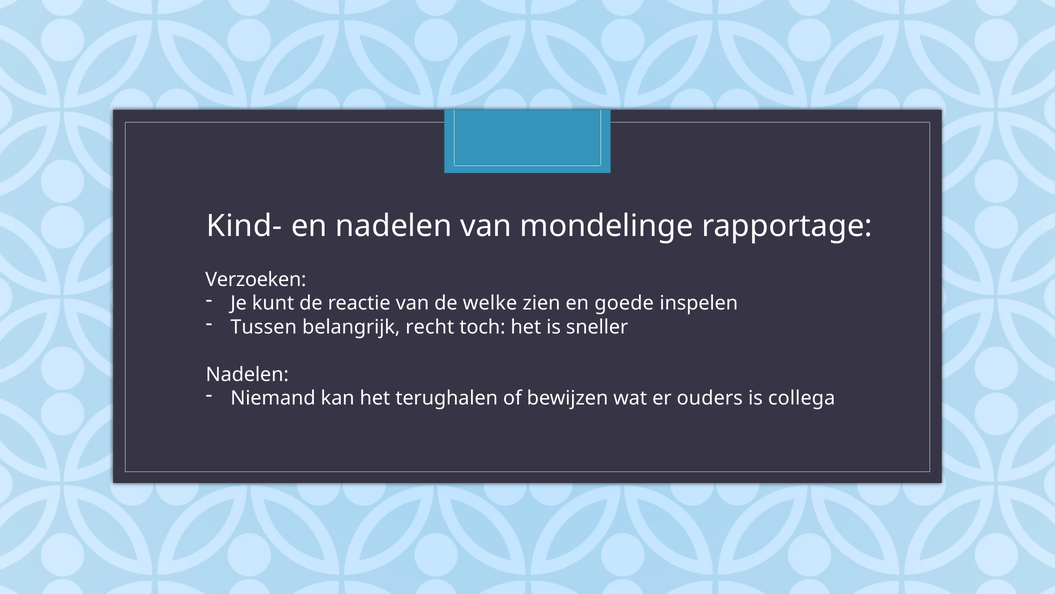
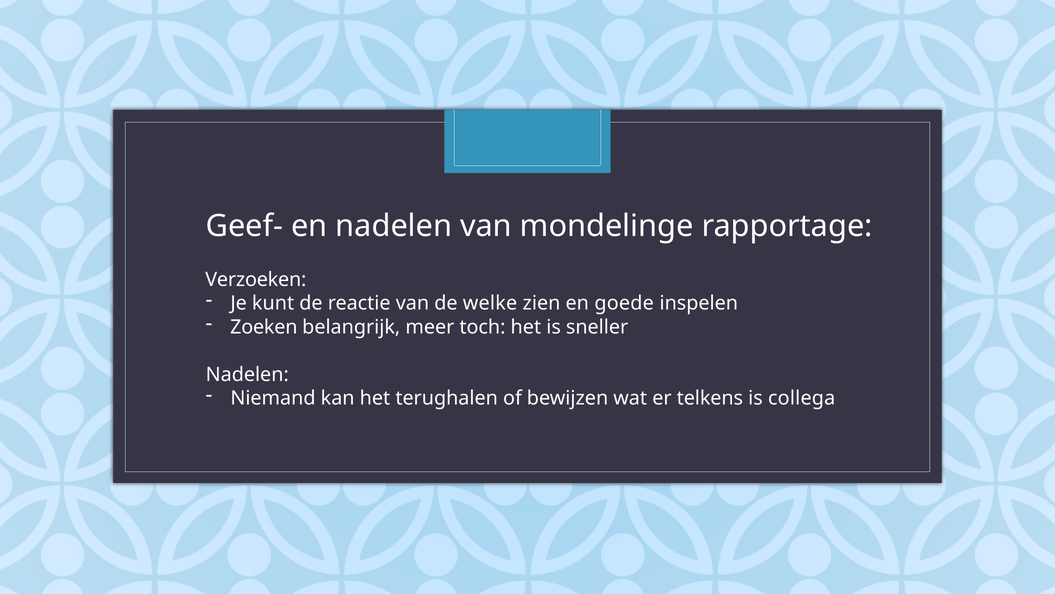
Kind-: Kind- -> Geef- (244, 226)
Tussen: Tussen -> Zoeken (264, 327)
recht: recht -> meer (430, 327)
ouders: ouders -> telkens (710, 398)
